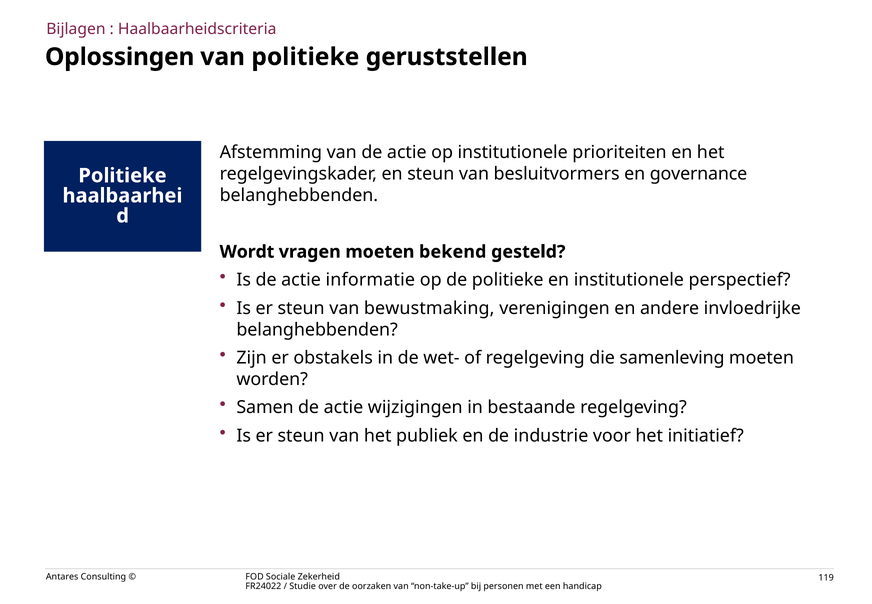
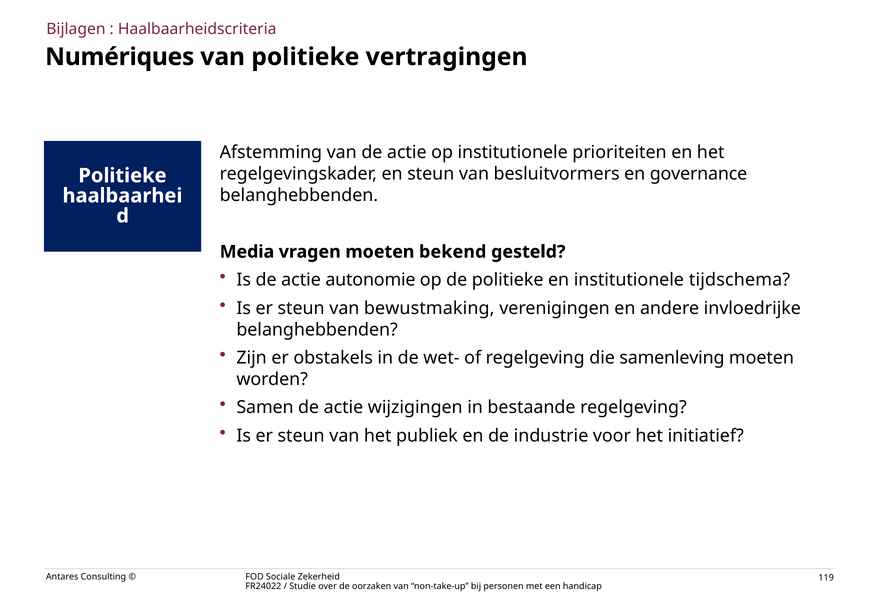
Oplossingen: Oplossingen -> Numériques (120, 57)
geruststellen: geruststellen -> vertragingen (447, 57)
Wordt: Wordt -> Media (247, 252)
informatie: informatie -> autonomie (370, 280)
perspectief: perspectief -> tijdschema (740, 280)
